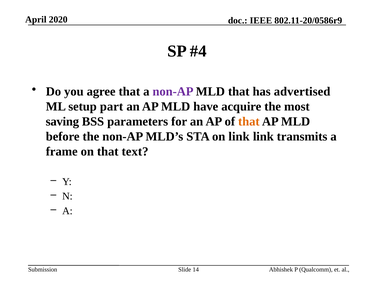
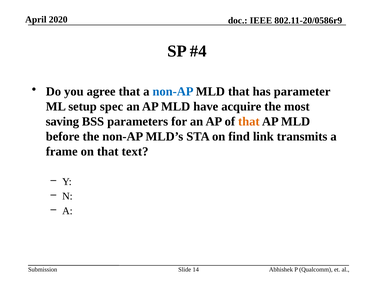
non-AP colour: purple -> blue (173, 91)
advertised: advertised -> parameter (302, 91)
part: part -> spec (112, 106)
on link: link -> find (239, 136)
